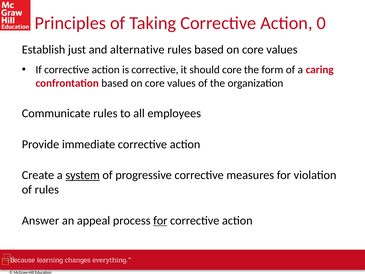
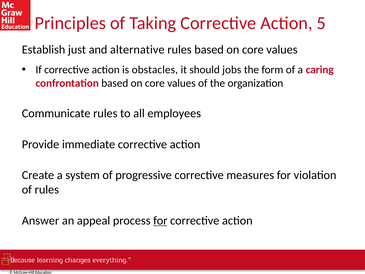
0: 0 -> 5 (321, 23)
is corrective: corrective -> obstacles (155, 70)
should core: core -> jobs (232, 70)
system underline: present -> none (83, 175)
